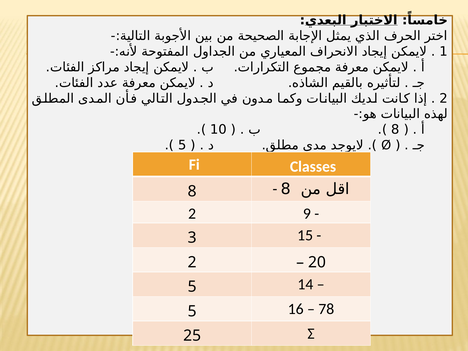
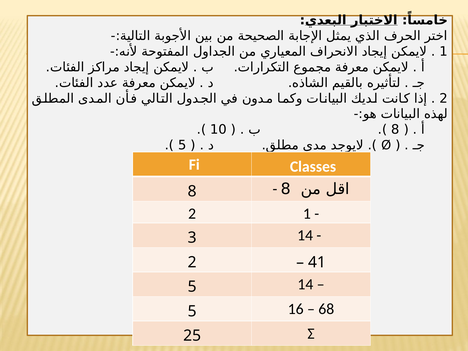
2 9: 9 -> 1 (307, 214)
3 15: 15 -> 14 (305, 236)
20: 20 -> 41 (317, 262)
78: 78 -> 68 (326, 309)
